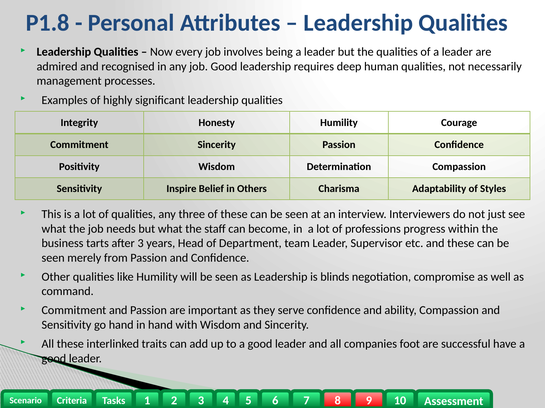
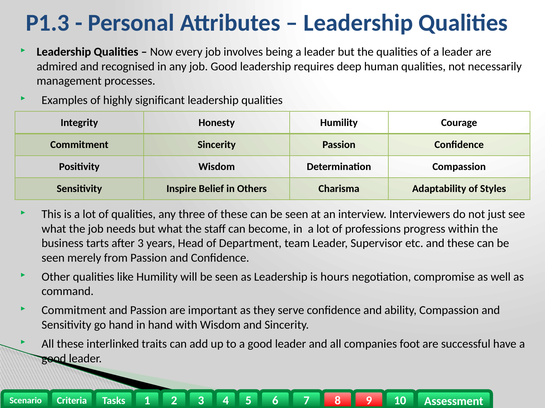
P1.8: P1.8 -> P1.3 (48, 23)
blinds: blinds -> hours (335, 277)
